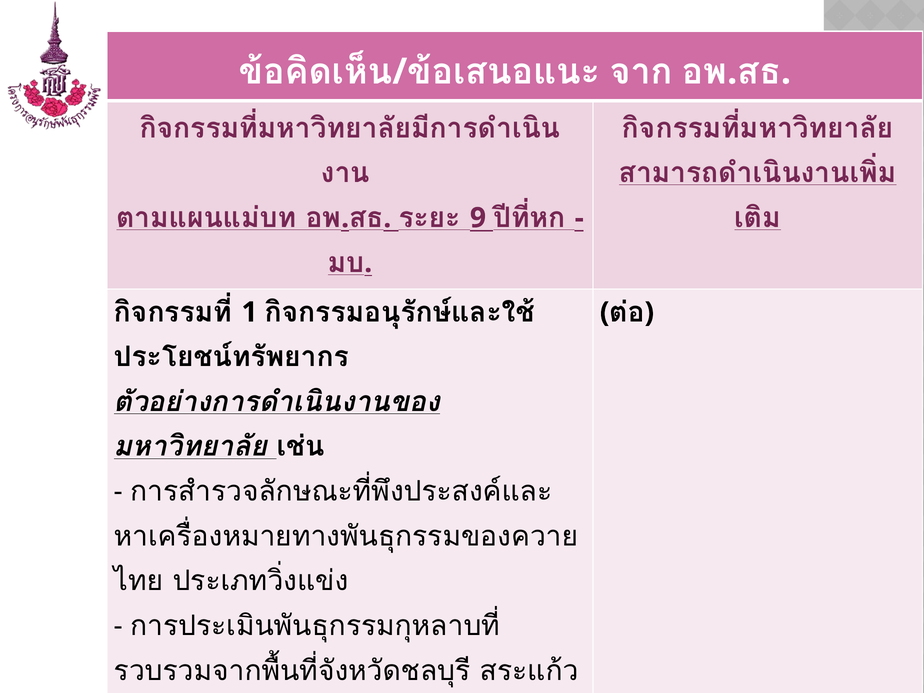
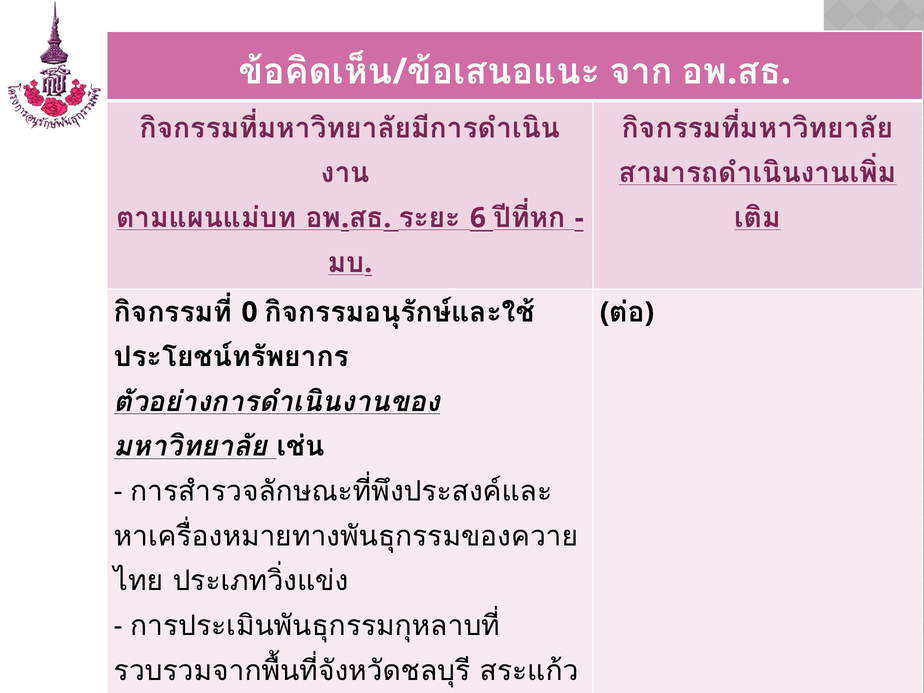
9: 9 -> 6 (478, 218)
1: 1 -> 0 (250, 312)
